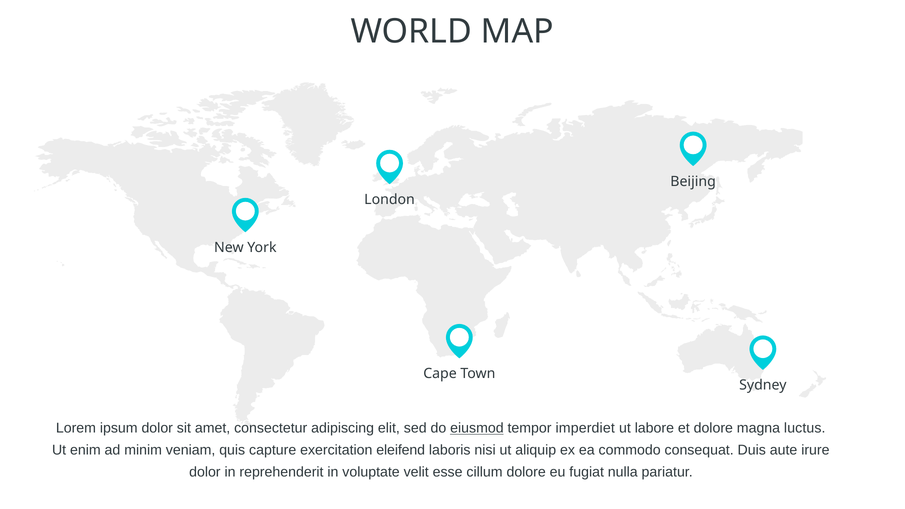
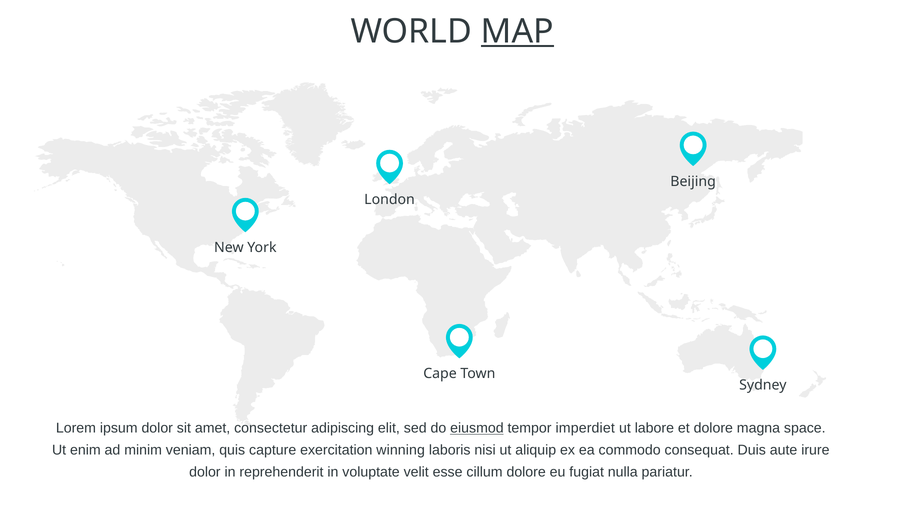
MAP underline: none -> present (517, 31)
luctus: luctus -> space (805, 428)
eleifend: eleifend -> winning (401, 450)
